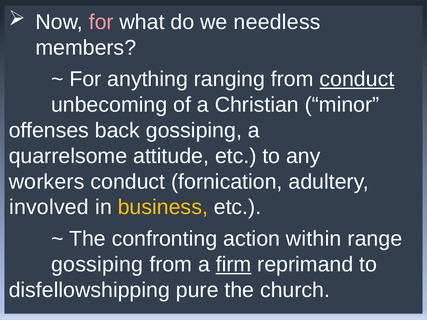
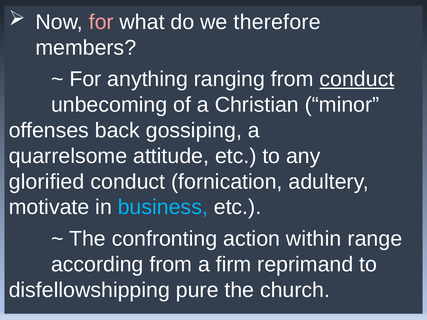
needless: needless -> therefore (277, 22)
workers: workers -> glorified (47, 182)
involved: involved -> motivate (49, 207)
business colour: yellow -> light blue (163, 207)
gossiping: gossiping -> according (97, 265)
firm underline: present -> none (234, 265)
